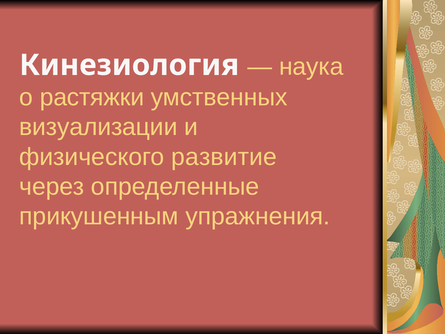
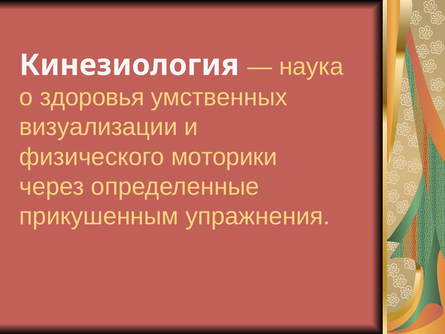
растяжки: растяжки -> здоровья (92, 97)
развитие: развитие -> моторики (224, 157)
